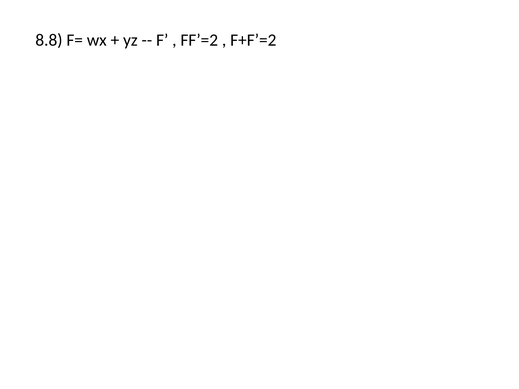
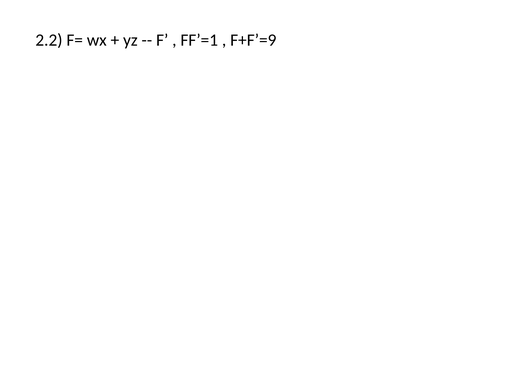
8.8: 8.8 -> 2.2 (49, 40)
FF’=2: FF’=2 -> FF’=1 (199, 40)
F+F’=2: F+F’=2 -> F+F’=9 (253, 40)
